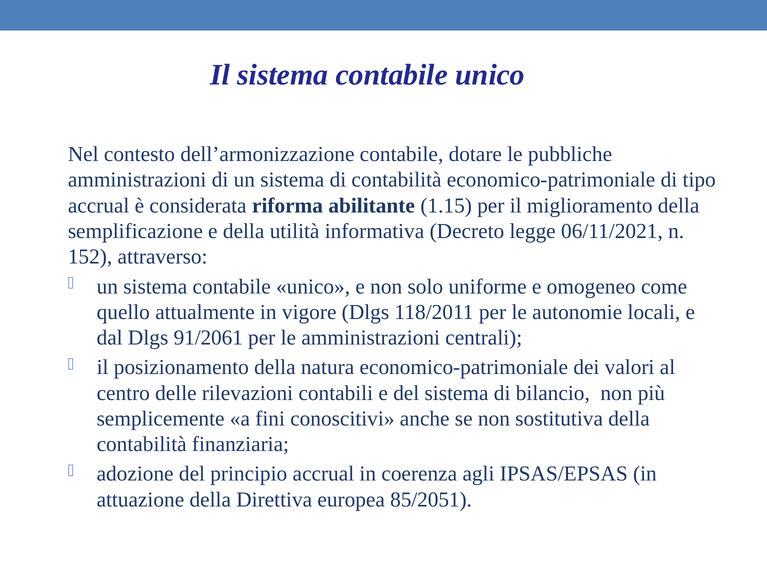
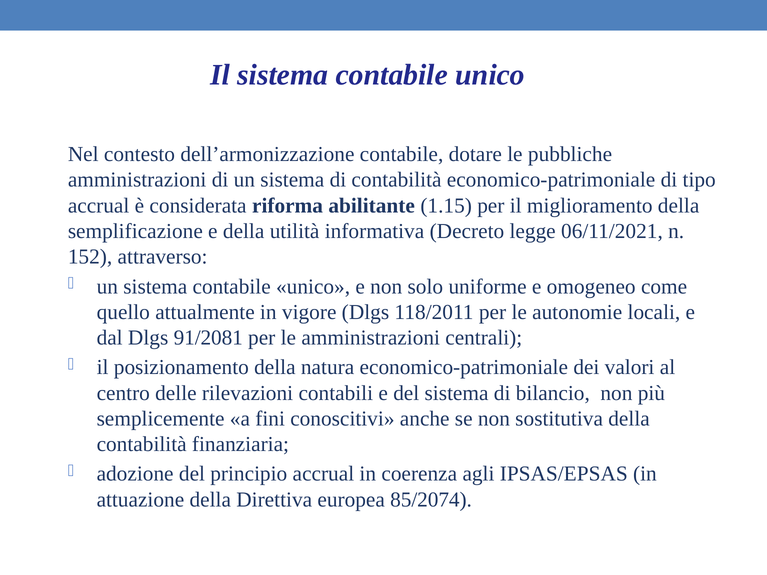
91/2061: 91/2061 -> 91/2081 (208, 338)
85/2051: 85/2051 -> 85/2074 (431, 500)
